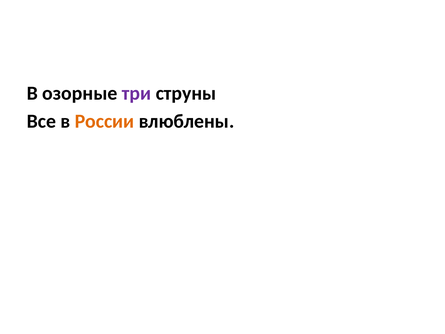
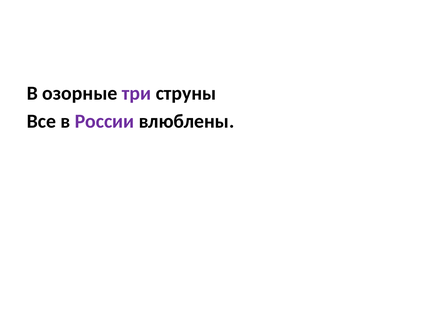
России colour: orange -> purple (104, 121)
